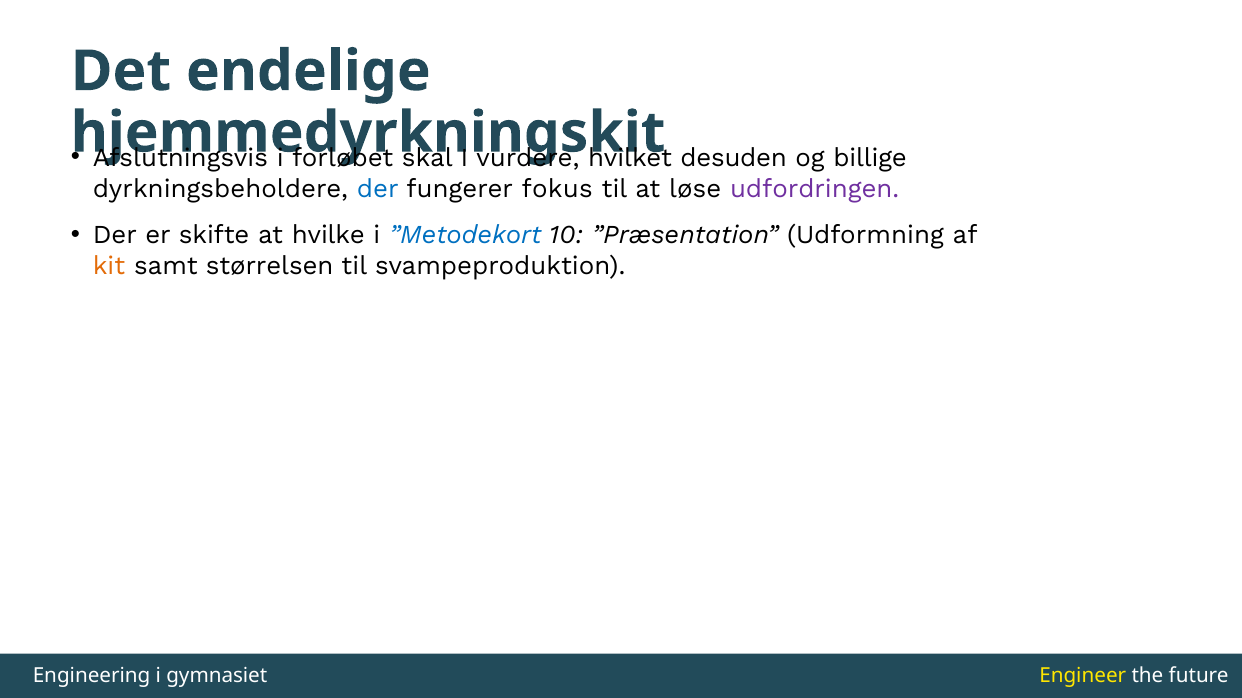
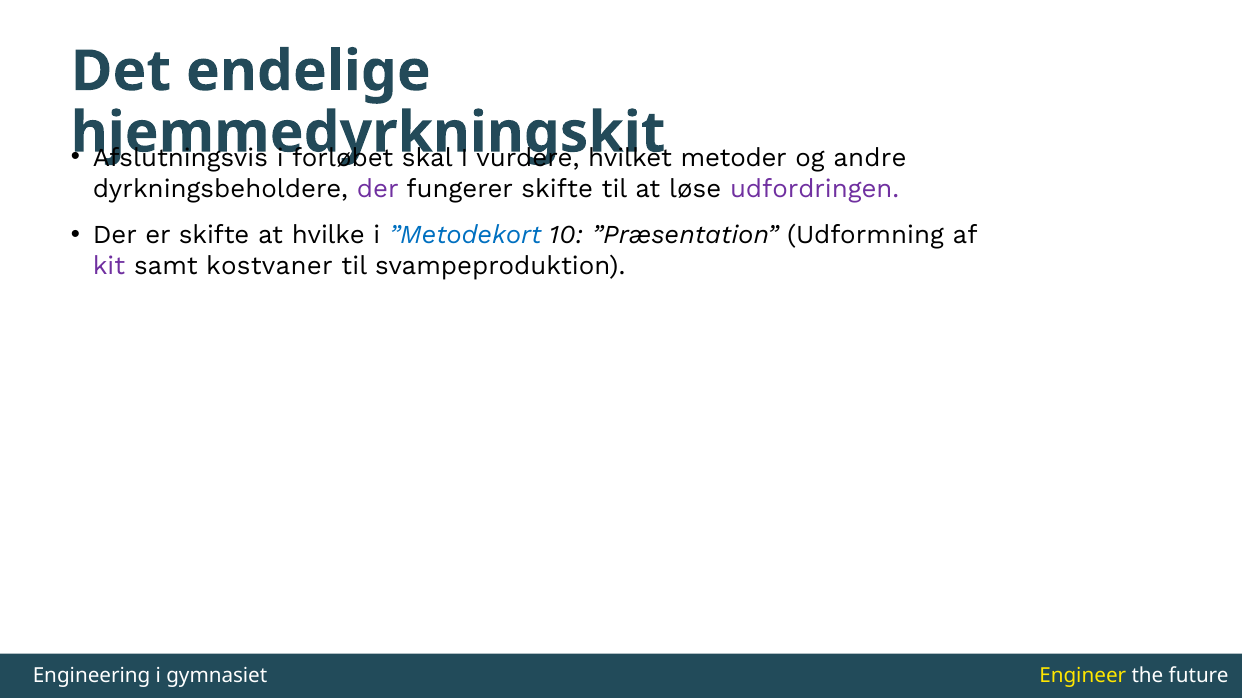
desuden: desuden -> metoder (734, 158)
billige: billige -> andre (870, 158)
der colour: blue -> purple (378, 189)
fungerer fokus: fokus -> skifte (557, 189)
kit colour: orange -> purple (109, 266)
størrelsen: størrelsen -> kostvaner (269, 266)
